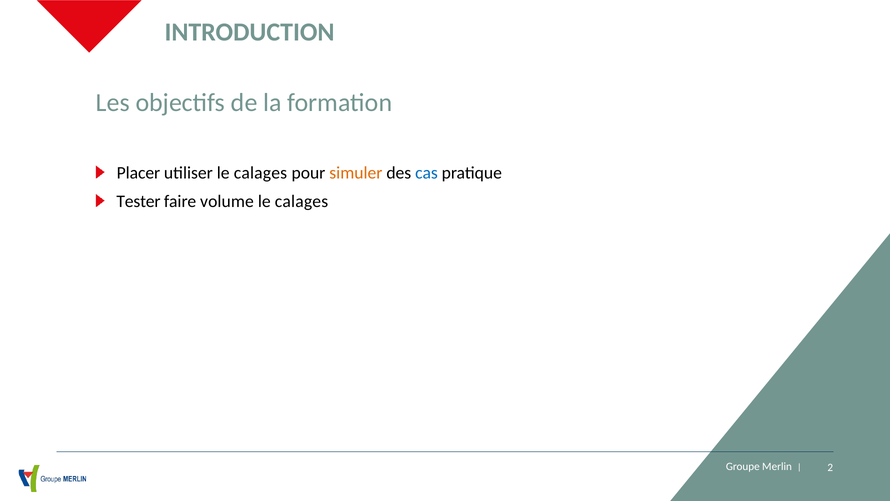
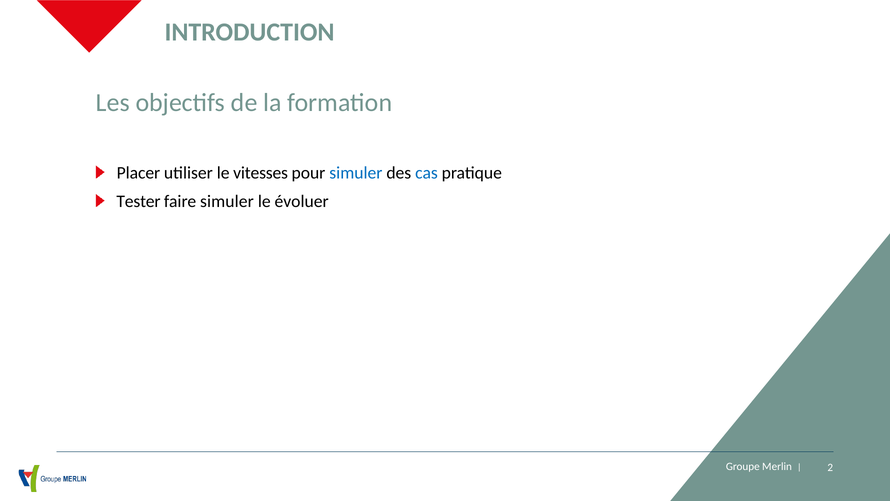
utiliser le calages: calages -> vitesses (261, 173)
simuler colour: orange -> blue (356, 173)
faire volume: volume -> simuler (227, 201)
calages: calages -> évoluer (302, 201)
